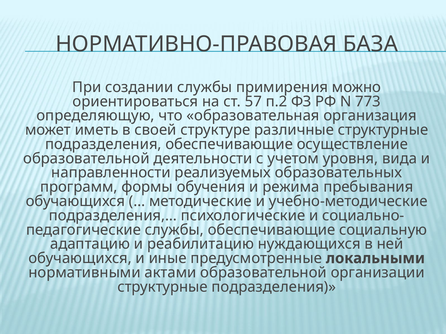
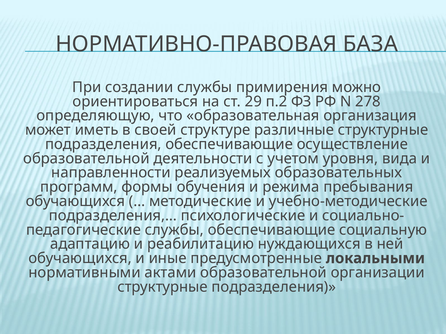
57: 57 -> 29 (253, 102)
773: 773 -> 278 (368, 102)
